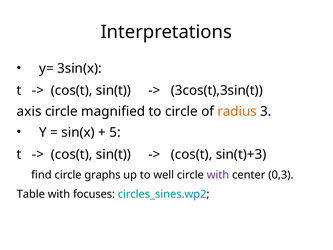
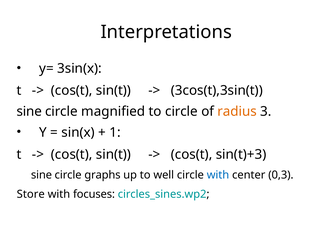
axis: axis -> sine (29, 111)
5: 5 -> 1 (115, 132)
find: find -> sine (41, 175)
with colour: purple -> blue (218, 175)
Table: Table -> Store (31, 194)
